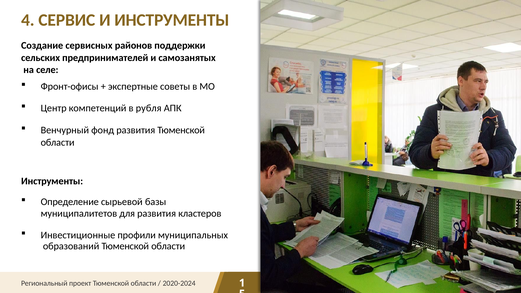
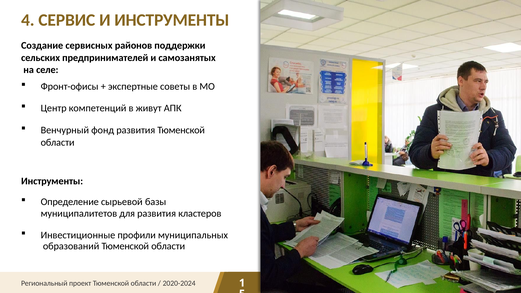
рубля: рубля -> живут (149, 108)
